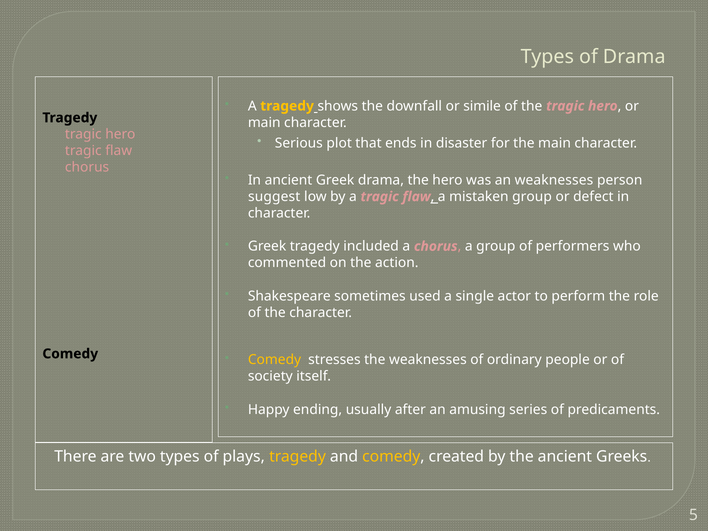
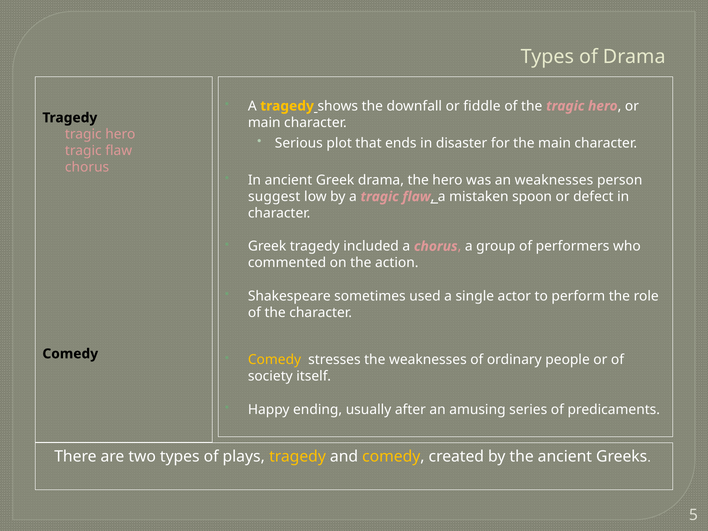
simile: simile -> fiddle (482, 106)
mistaken group: group -> spoon (532, 197)
